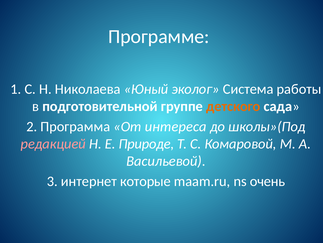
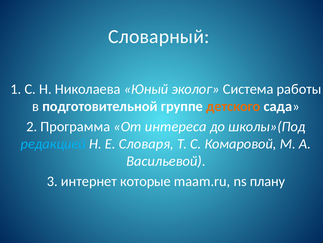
Программе: Программе -> Словарный (159, 37)
редакцией colour: pink -> light blue (53, 143)
Природе: Природе -> Словаря (146, 143)
очень: очень -> плану (267, 181)
